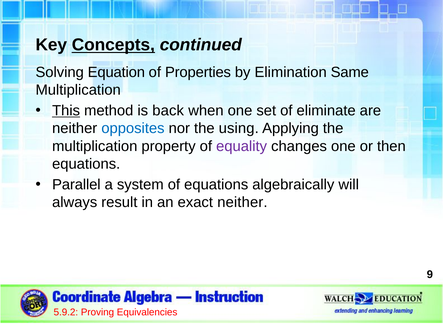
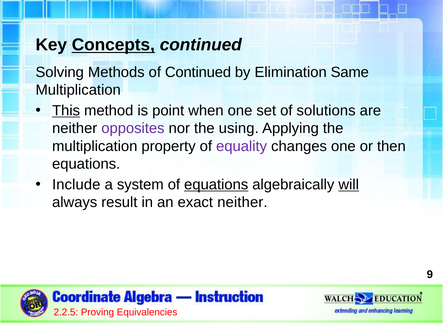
Equation: Equation -> Methods (116, 72)
of Properties: Properties -> Continued (198, 72)
back: back -> point (168, 110)
eliminate: eliminate -> solutions (326, 110)
opposites colour: blue -> purple (133, 128)
Parallel: Parallel -> Include (76, 184)
equations underline: none -> present (216, 184)
will underline: none -> present (349, 184)
5.9.2: 5.9.2 -> 2.2.5 (66, 311)
